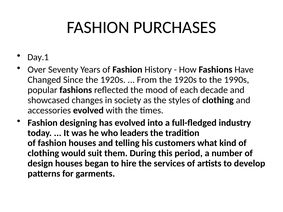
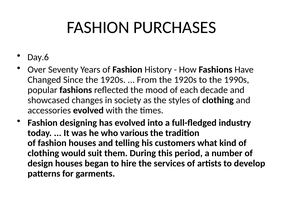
Day.1: Day.1 -> Day.6 (38, 57)
leaders: leaders -> various (134, 133)
